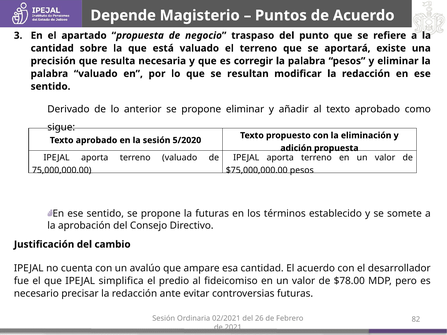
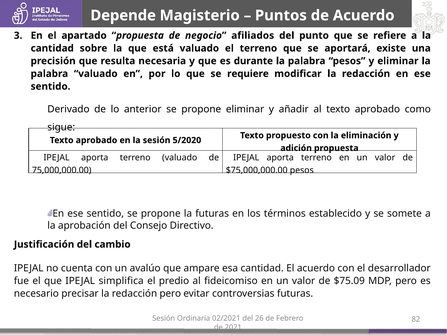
traspaso: traspaso -> afiliados (253, 36)
corregir: corregir -> durante (253, 61)
resultan: resultan -> requiere (248, 74)
$78.00: $78.00 -> $75.09 (349, 281)
redacción ante: ante -> pero (170, 294)
